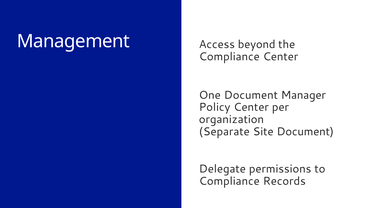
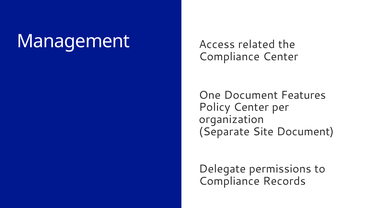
beyond: beyond -> related (257, 44)
Manager: Manager -> Features (303, 95)
